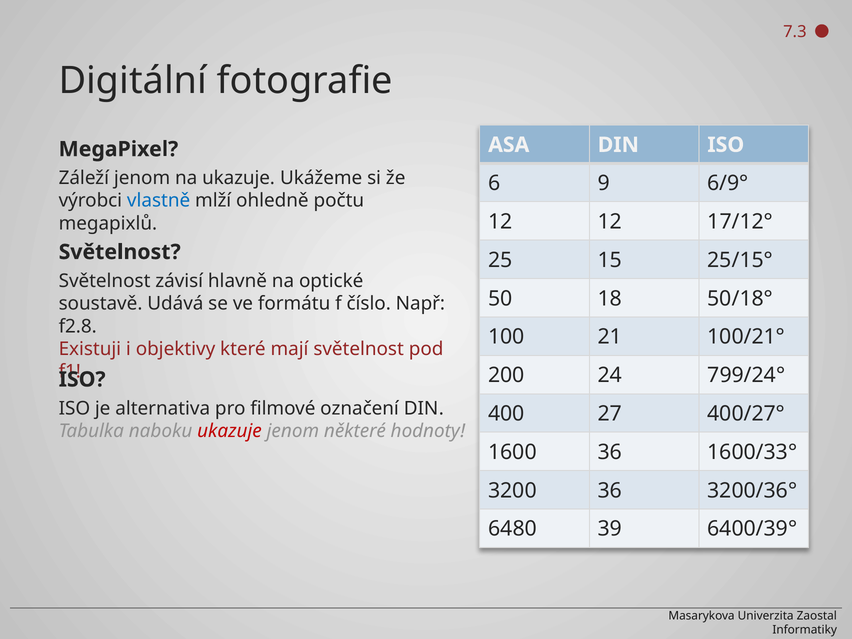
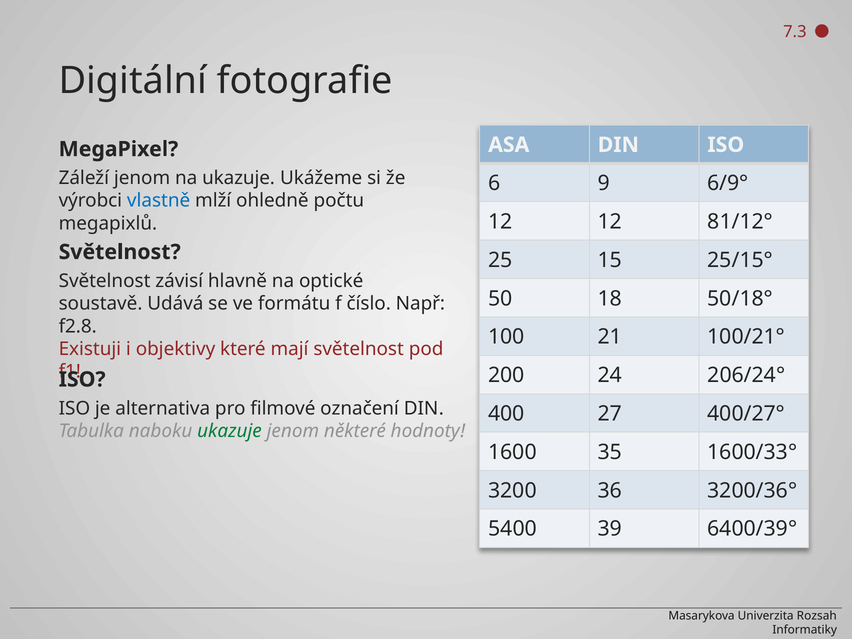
17/12°: 17/12° -> 81/12° (740, 222)
799/24°: 799/24° -> 206/24° (746, 375)
ukazuje colour: red -> green (229, 431)
1600 36: 36 -> 35 (610, 452)
6480: 6480 -> 5400 (513, 529)
Zaostal: Zaostal -> Rozsah (817, 616)
